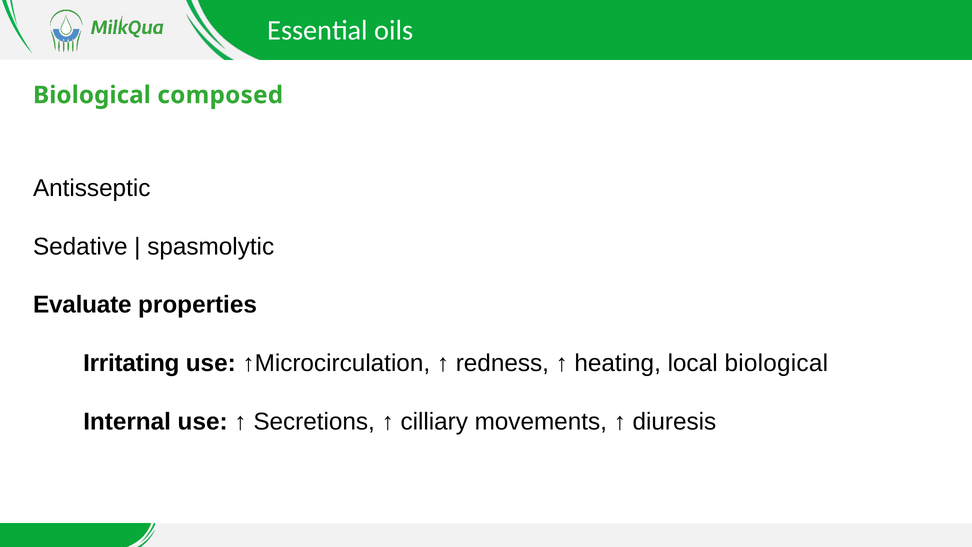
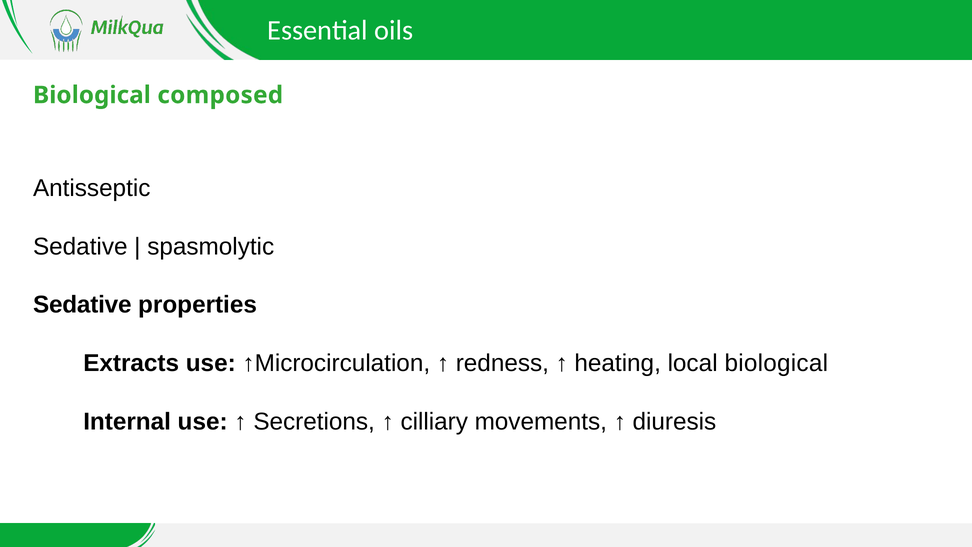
Evaluate: Evaluate -> Sedative (82, 305)
Irritating: Irritating -> Extracts (131, 363)
